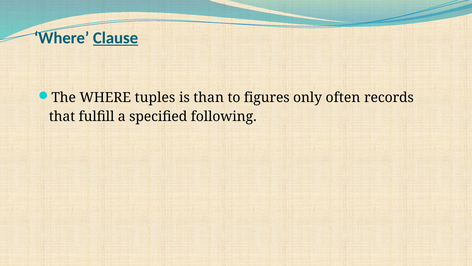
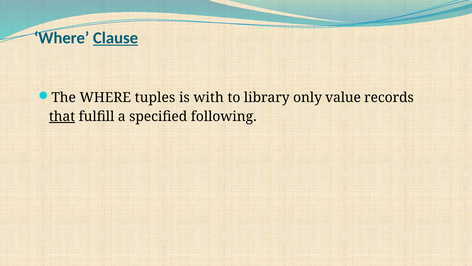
than: than -> with (209, 98)
figures: figures -> library (267, 98)
often: often -> value (343, 98)
that underline: none -> present (62, 116)
